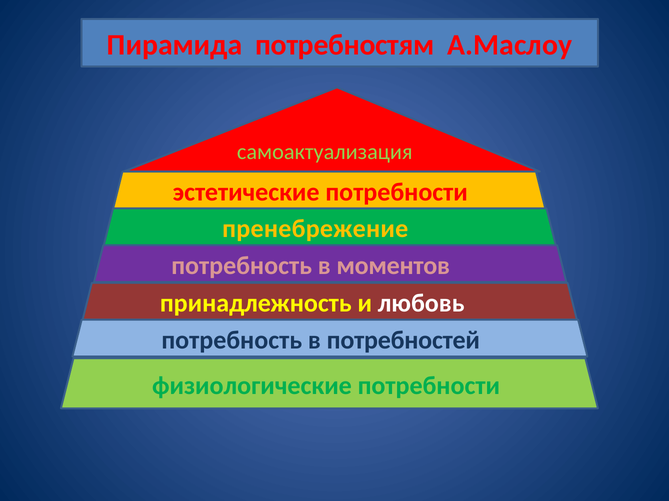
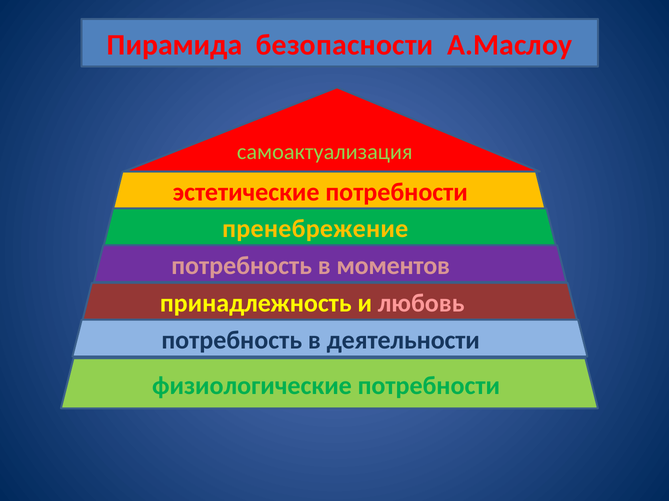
потребностям: потребностям -> безопасности (345, 45)
любовь colour: white -> pink (421, 304)
потребностей: потребностей -> деятельности (403, 341)
